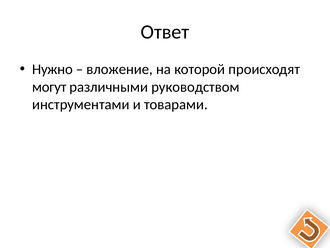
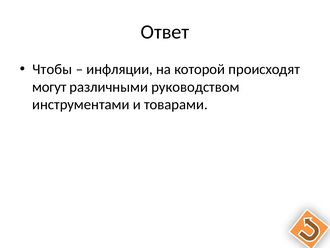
Нужно: Нужно -> Чтобы (52, 69)
вложение: вложение -> инфляции (120, 69)
